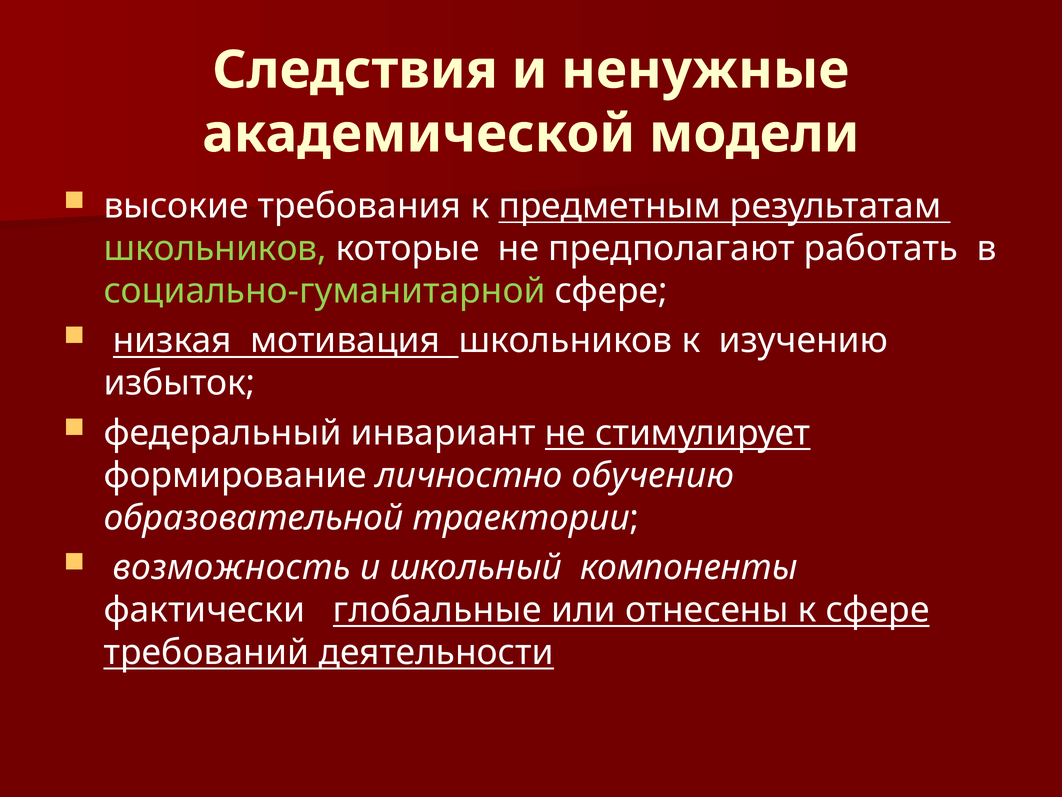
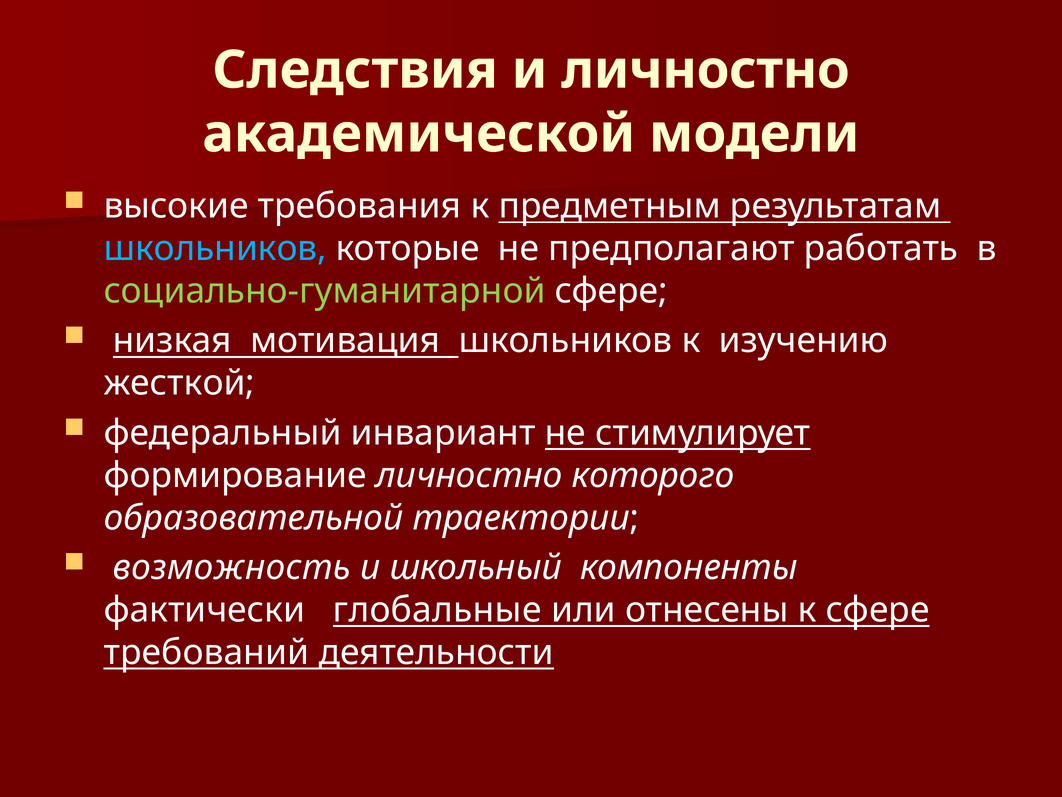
и ненужные: ненужные -> личностно (705, 70)
школьников colour: light green -> light blue (215, 249)
избыток: избыток -> жесткой (179, 383)
обучению: обучению -> которого (653, 475)
